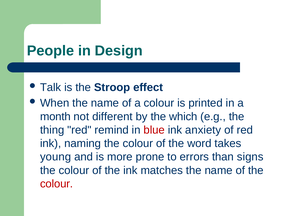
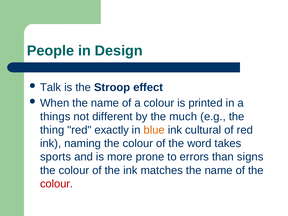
month: month -> things (55, 117)
which: which -> much (183, 117)
remind: remind -> exactly (112, 130)
blue colour: red -> orange (154, 130)
anxiety: anxiety -> cultural (203, 130)
young: young -> sports (56, 157)
